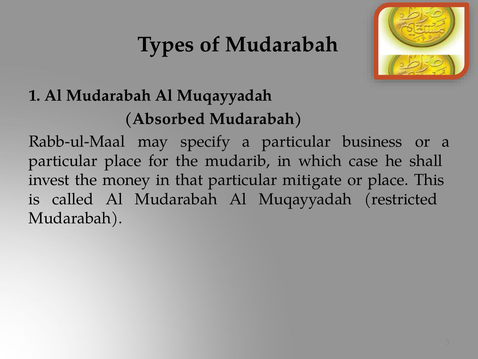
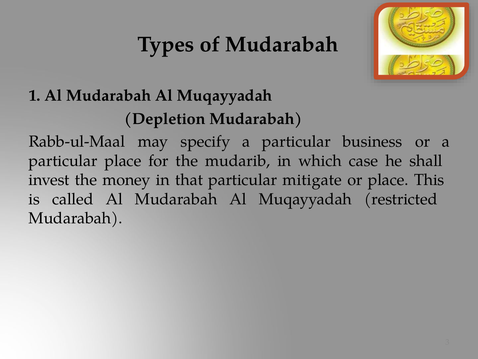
Absorbed: Absorbed -> Depletion (165, 119)
